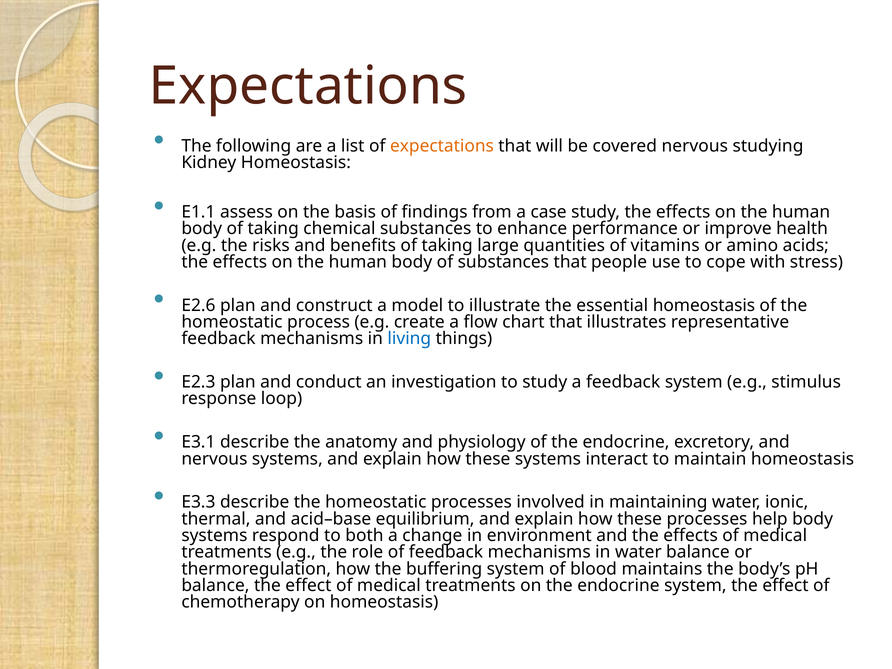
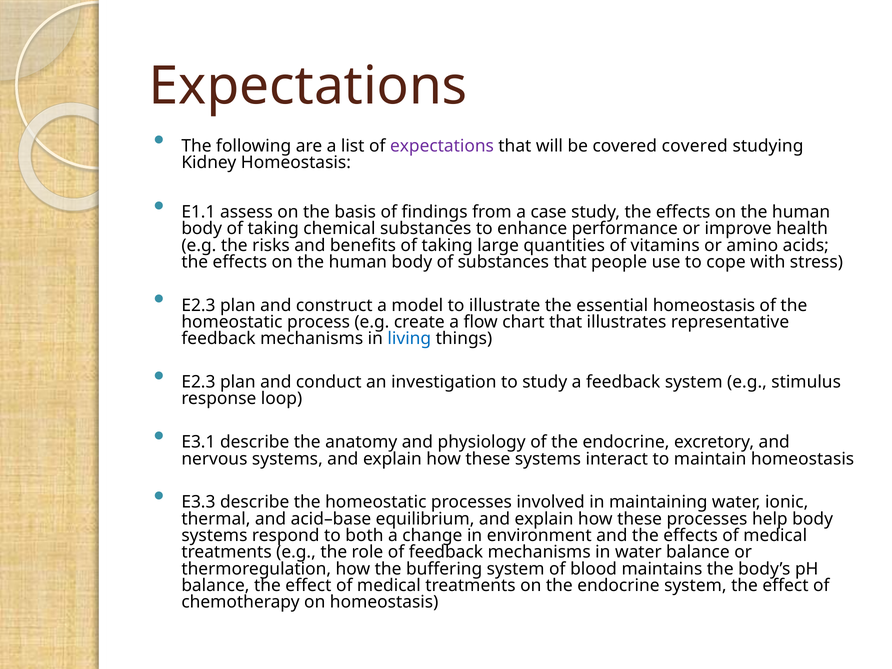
expectations colour: orange -> purple (442, 146)
covered nervous: nervous -> covered (695, 146)
E2.6: E2.6 -> E2.3 (198, 305)
